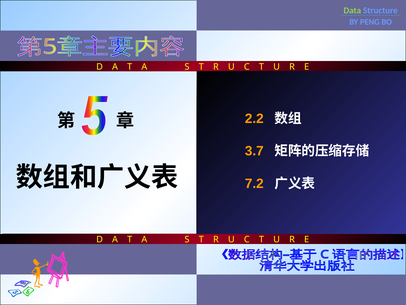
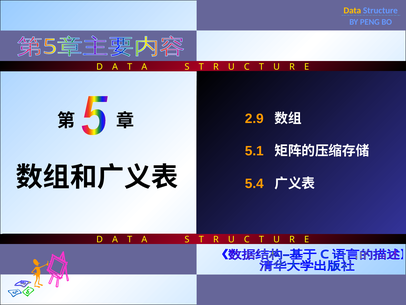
Data colour: light green -> yellow (352, 11)
2.2: 2.2 -> 2.9 (254, 118)
3.7: 3.7 -> 5.1 (254, 151)
7.2: 7.2 -> 5.4 (254, 183)
